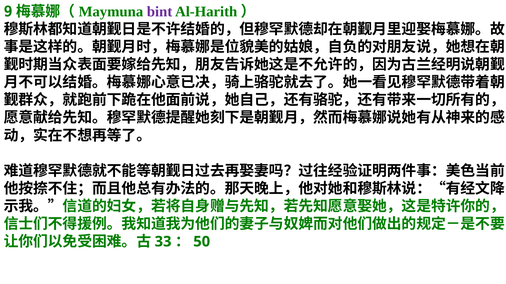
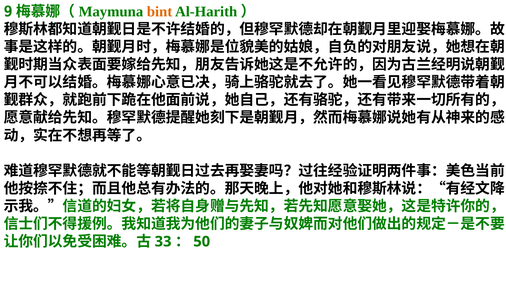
bint colour: purple -> orange (160, 12)
